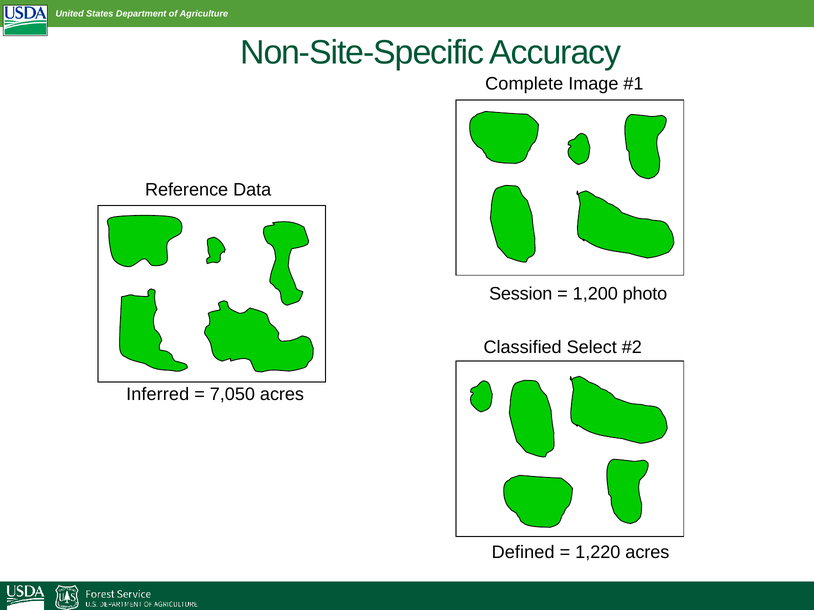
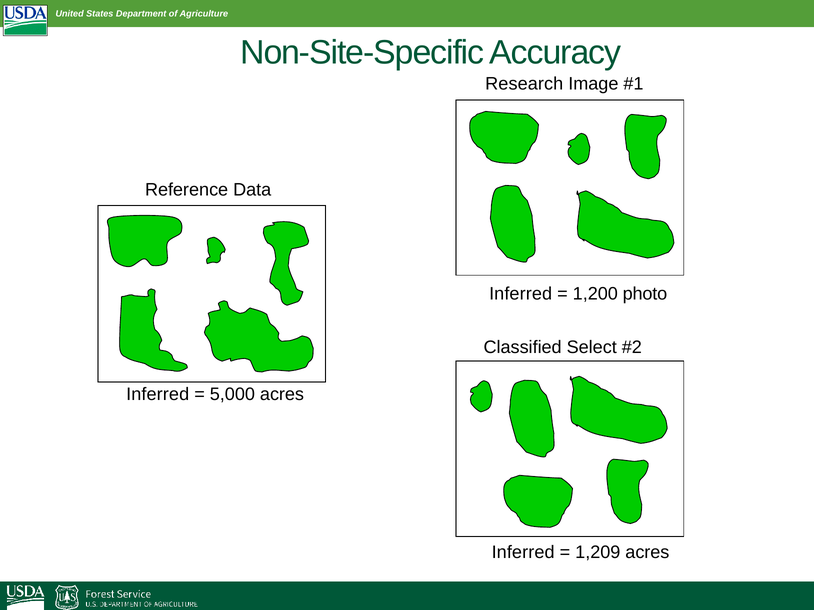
Complete: Complete -> Research (524, 84)
Session: Session -> Inferred (521, 294)
7,050: 7,050 -> 5,000 (232, 395)
Defined: Defined -> Inferred (523, 553)
1,220: 1,220 -> 1,209 (598, 553)
